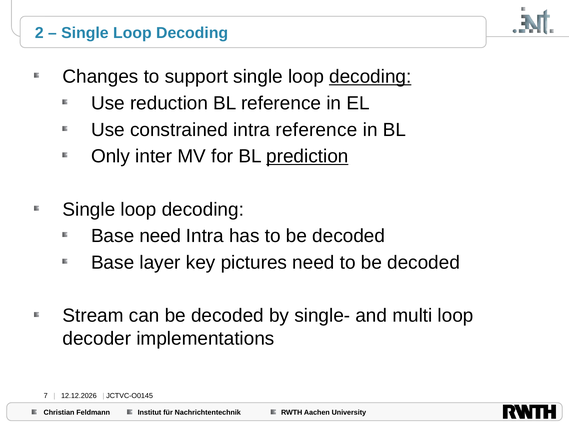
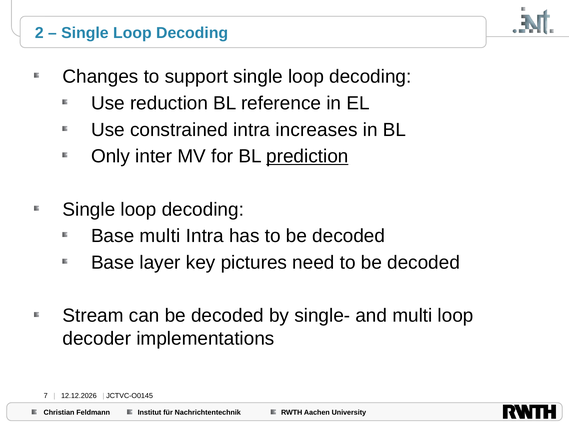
decoding underline: present -> none (370, 77)
intra reference: reference -> increases (317, 130)
Base need: need -> multi (160, 236)
